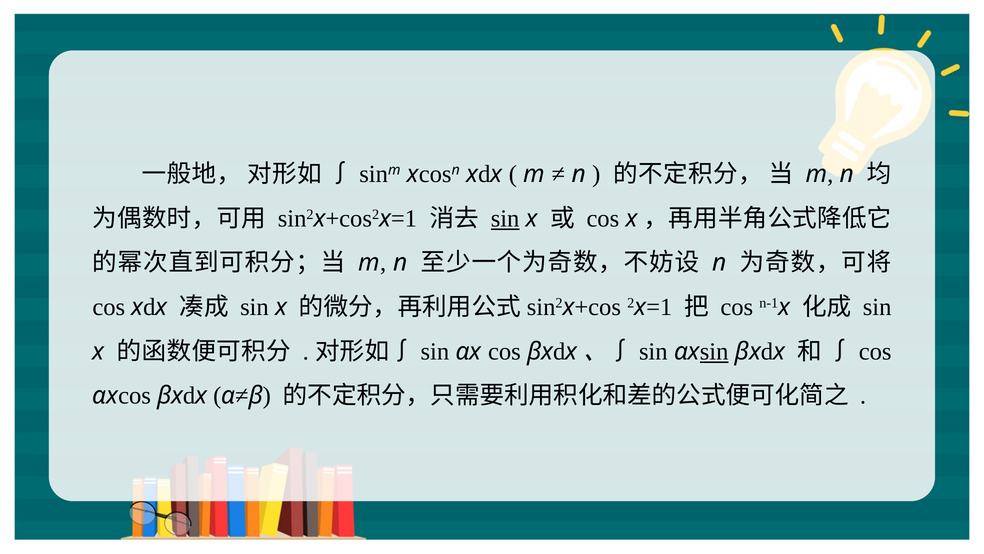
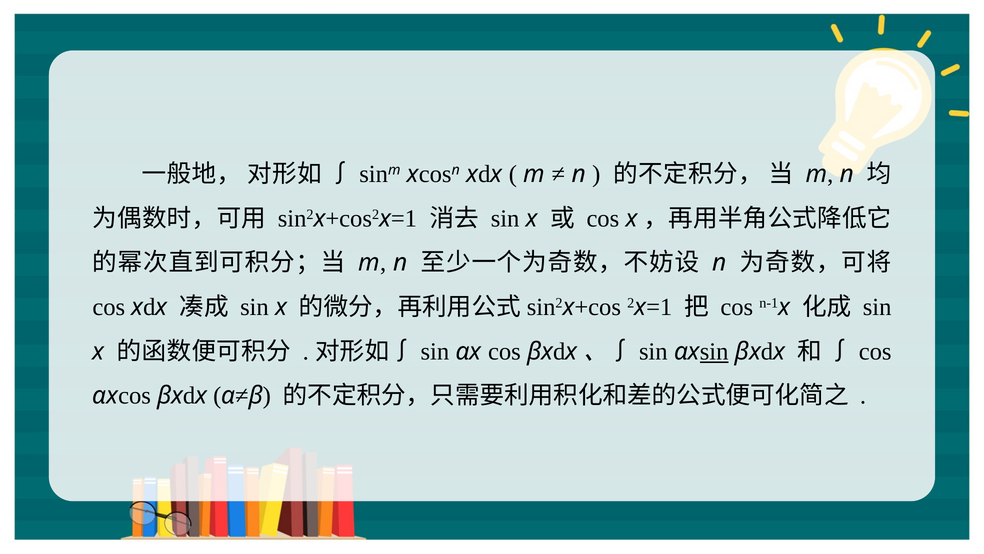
sin underline: present -> none (505, 218)
